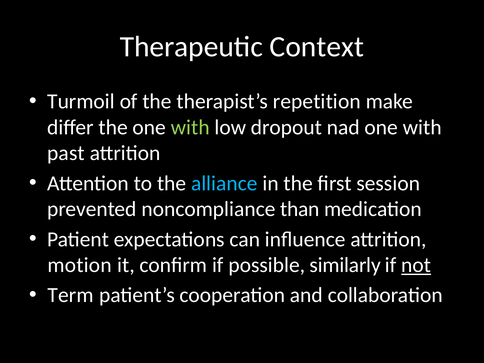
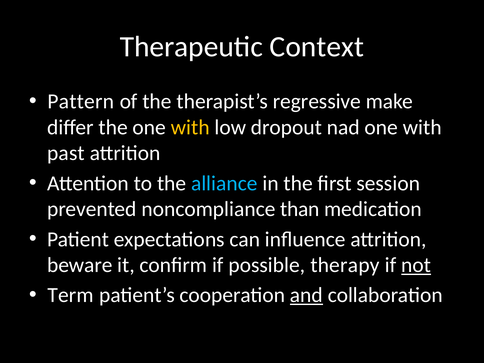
Turmoil: Turmoil -> Pattern (81, 102)
repetition: repetition -> regressive (317, 102)
with colour: light green -> yellow (190, 127)
motion: motion -> beware (80, 265)
similarly: similarly -> therapy (345, 265)
and underline: none -> present (306, 295)
